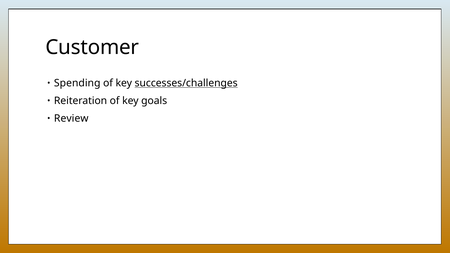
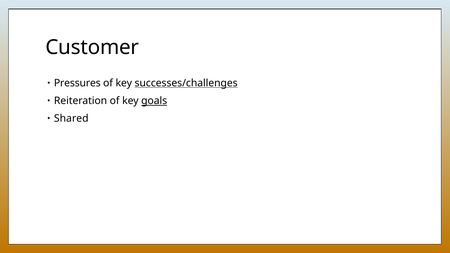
Spending: Spending -> Pressures (77, 83)
goals underline: none -> present (154, 101)
Review: Review -> Shared (71, 119)
